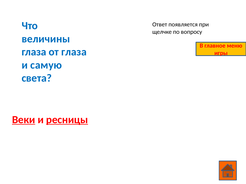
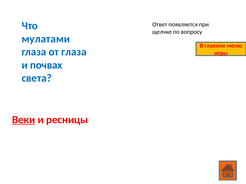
величины: величины -> мулатами (46, 39)
самую: самую -> почвах (46, 65)
ресницы underline: present -> none (67, 120)
